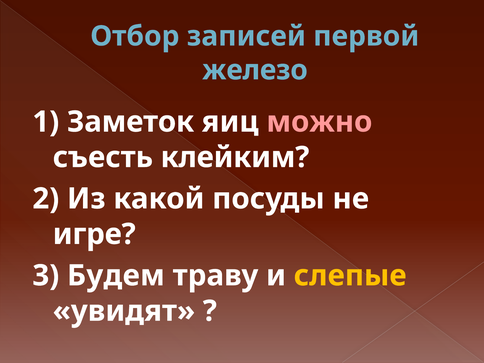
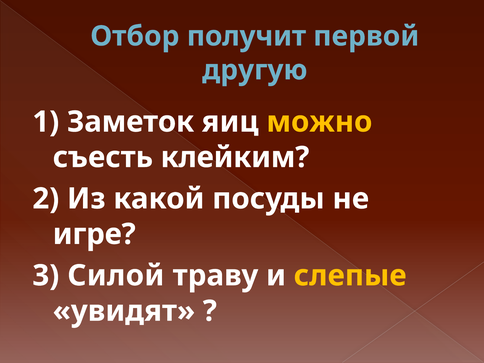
записей: записей -> получит (246, 36)
железо: железо -> другую (255, 70)
можно colour: pink -> yellow (319, 122)
Будем: Будем -> Силой (116, 276)
